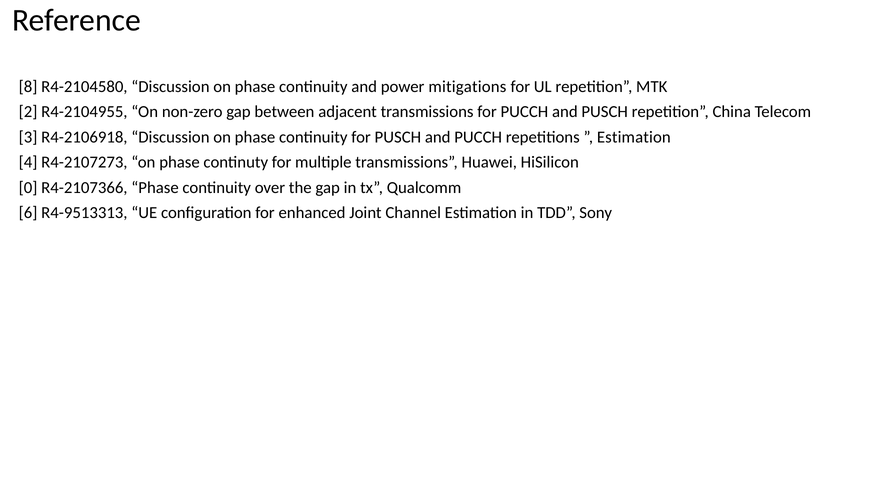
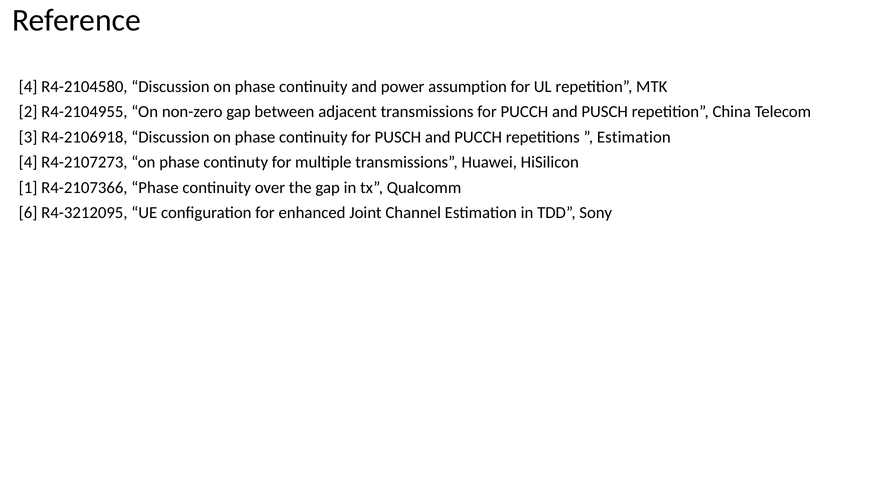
8: 8 -> 4 (28, 87)
mitigations: mitigations -> assumption (468, 87)
0: 0 -> 1 (28, 187)
R4-9513313: R4-9513313 -> R4-3212095 (84, 212)
